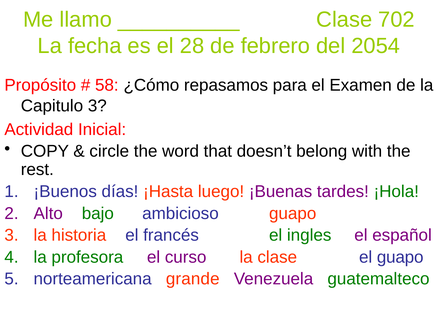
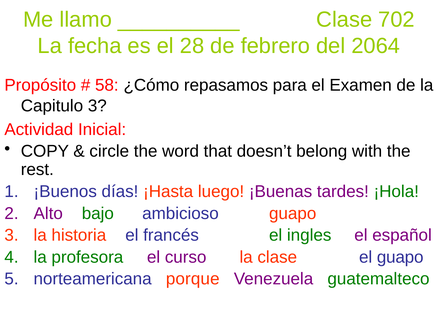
2054: 2054 -> 2064 (376, 46)
grande: grande -> porque (193, 279)
